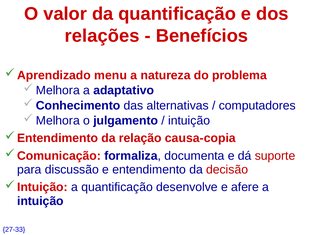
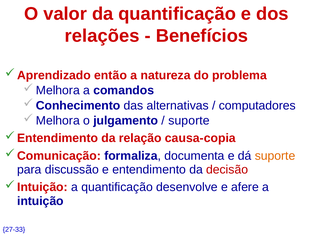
menu: menu -> então (111, 75)
adaptativo: adaptativo -> comandos (124, 90)
intuição: intuição -> suporte (189, 121)
suporte colour: red -> orange (275, 156)
